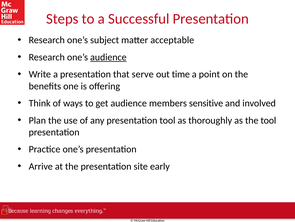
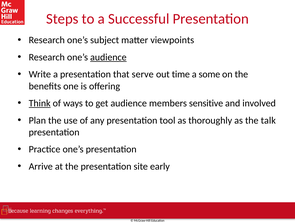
acceptable: acceptable -> viewpoints (172, 40)
point: point -> some (209, 74)
Think underline: none -> present (40, 103)
the tool: tool -> talk (268, 120)
